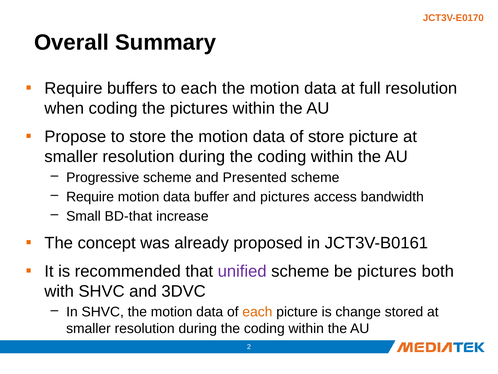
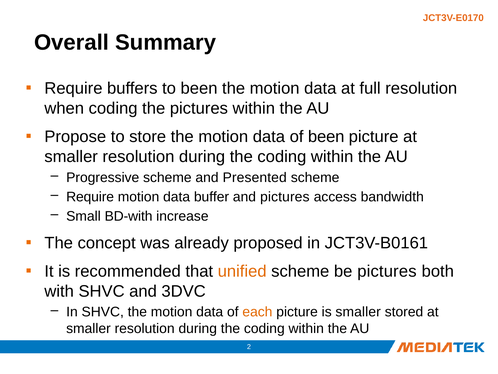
to each: each -> been (199, 88)
of store: store -> been (326, 136)
BD-that: BD-that -> BD-with (129, 216)
unified colour: purple -> orange (242, 271)
is change: change -> smaller (358, 312)
